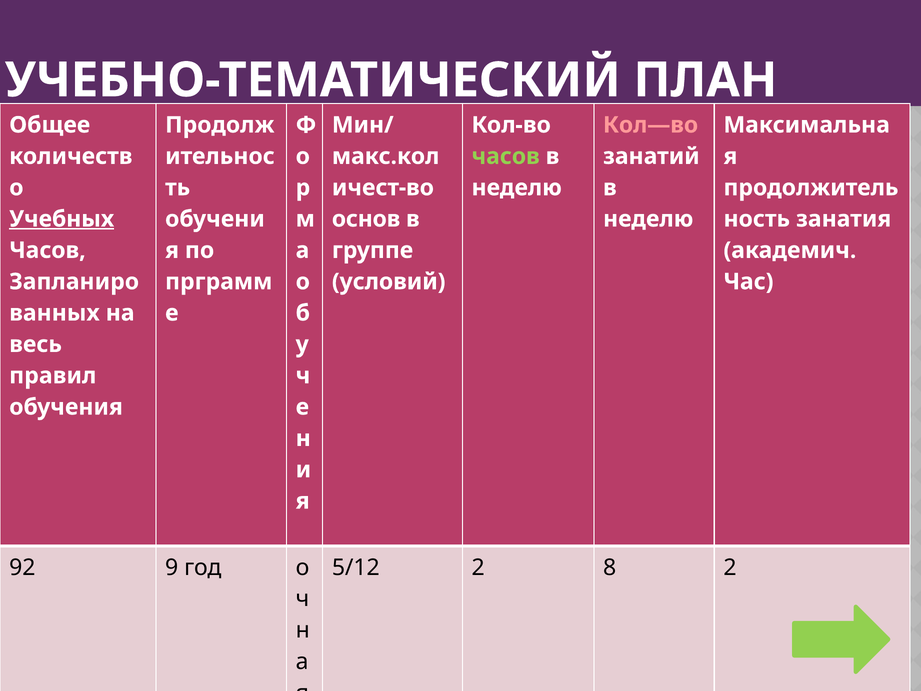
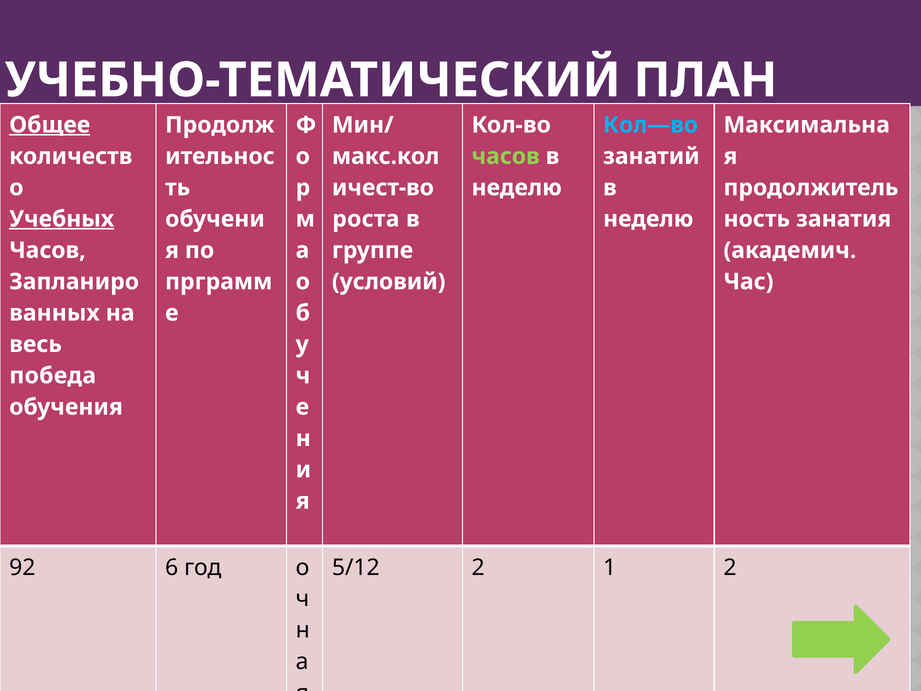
Общее underline: none -> present (50, 125)
Кол—во colour: pink -> light blue (651, 125)
основ: основ -> роста (366, 219)
правил: правил -> победа (53, 376)
9: 9 -> 6 (172, 567)
8: 8 -> 1 (610, 567)
